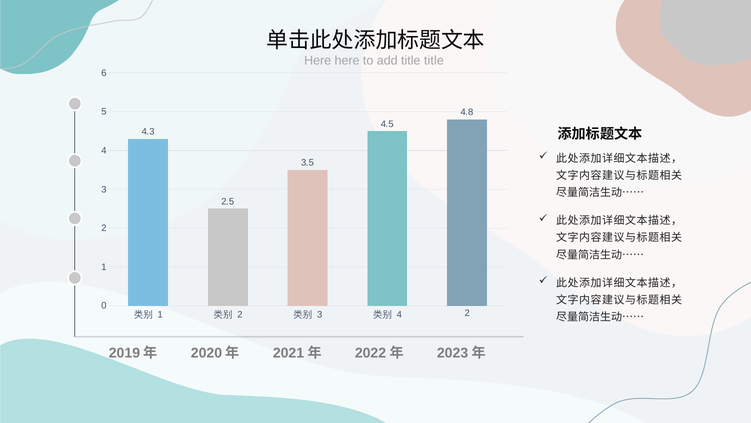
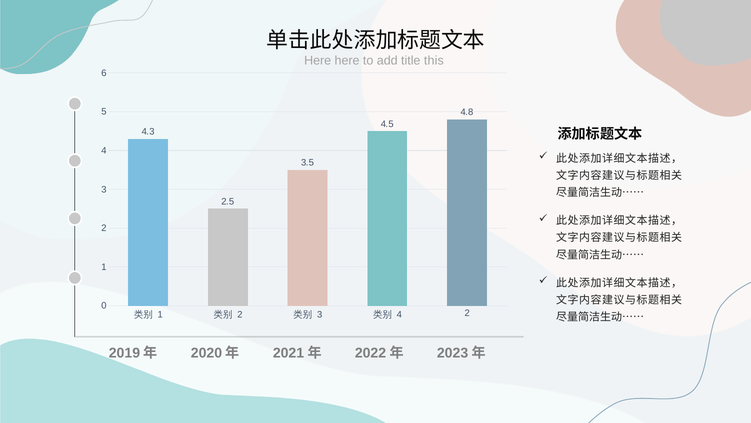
title title: title -> this (434, 60)
